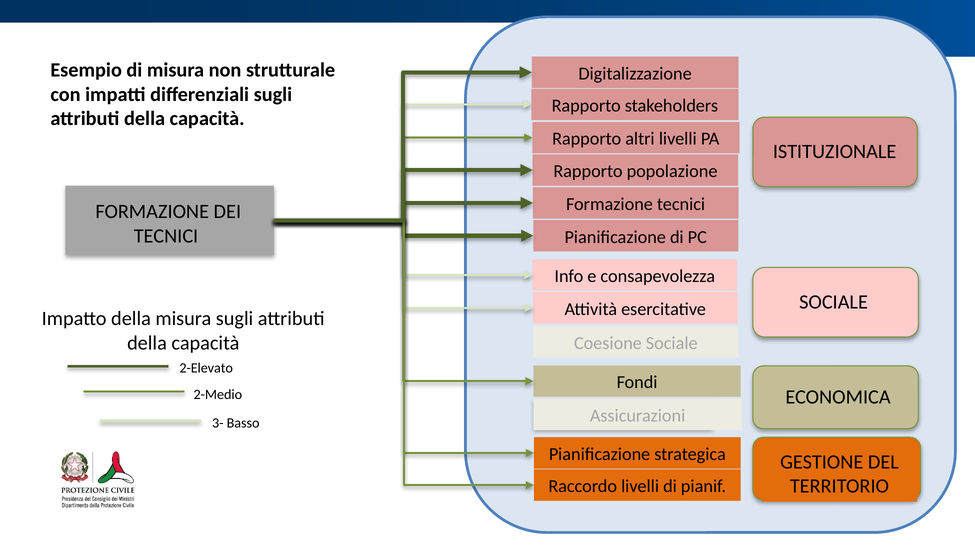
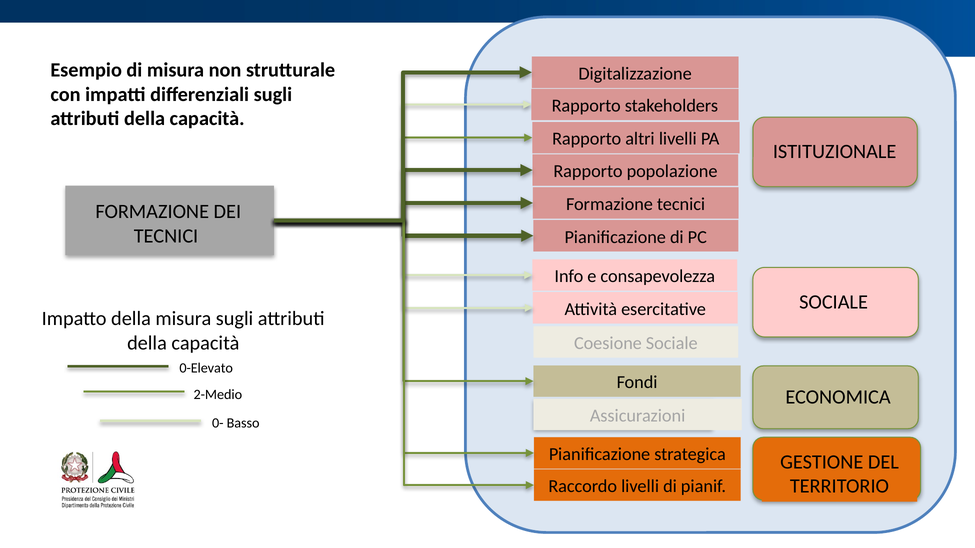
2-Elevato: 2-Elevato -> 0-Elevato (206, 369)
3-: 3- -> 0- (218, 424)
